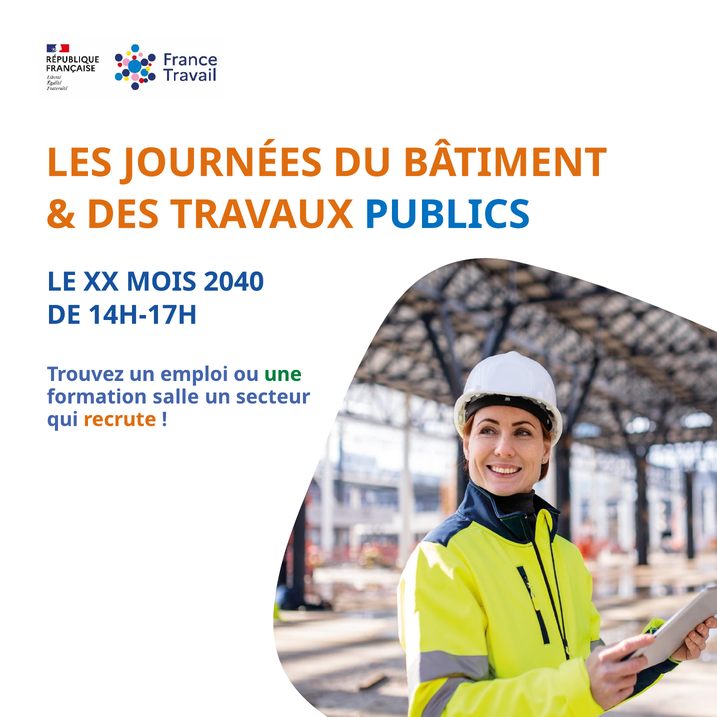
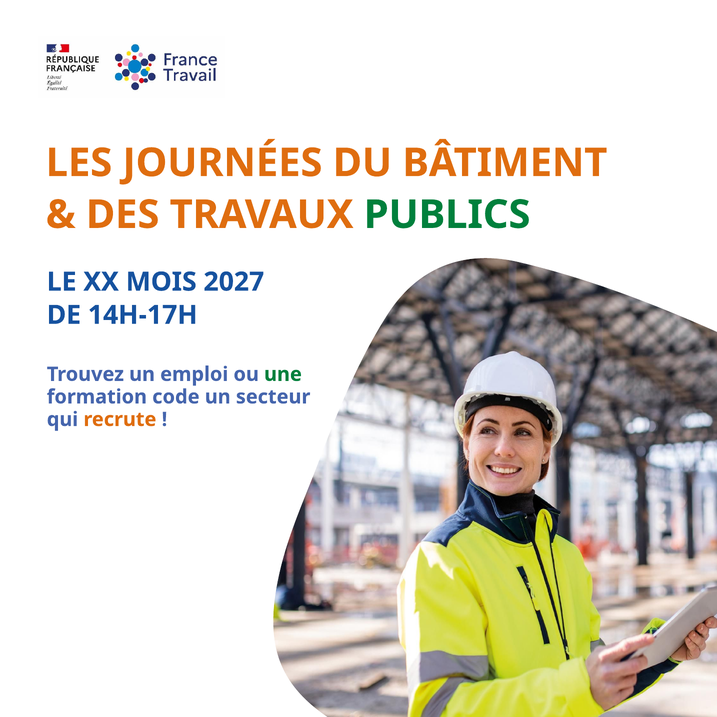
PUBLICS colour: blue -> green (447, 215)
2040: 2040 -> 2027 (234, 282)
salle: salle -> code (176, 397)
